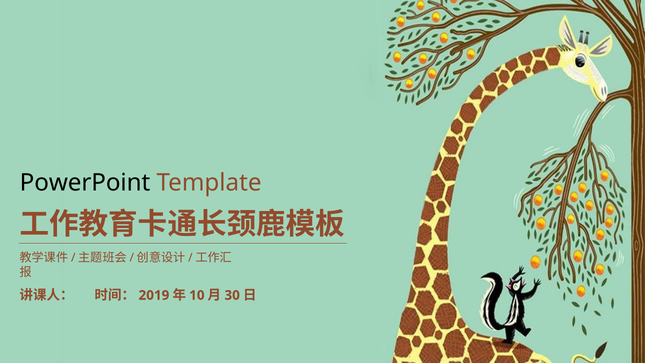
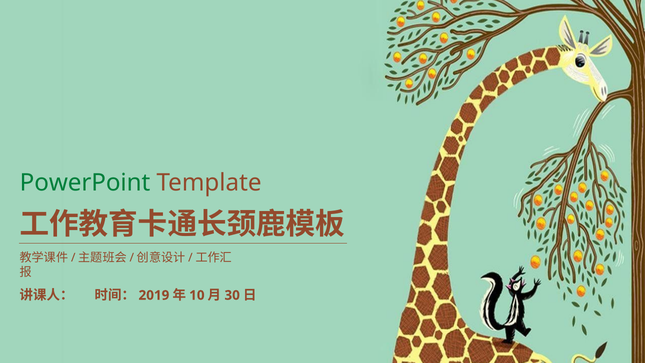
PowerPoint colour: black -> green (85, 183)
